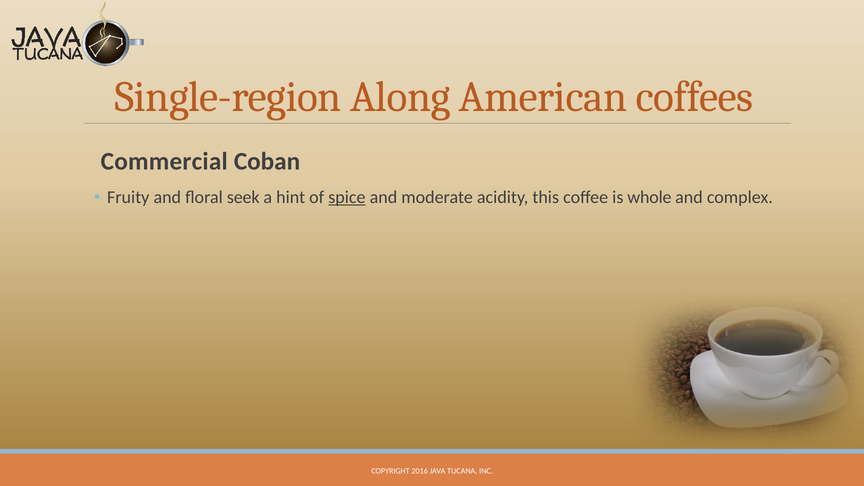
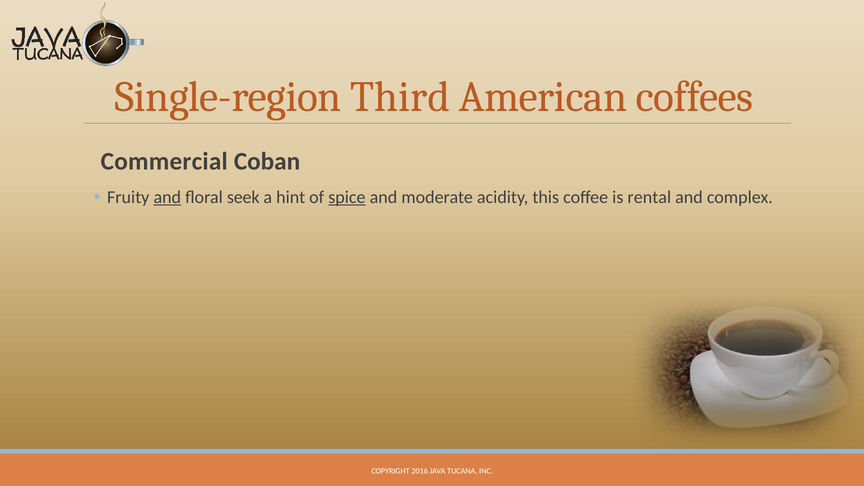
Along: Along -> Third (400, 97)
and underline: none -> present (167, 197)
whole: whole -> rental (649, 197)
